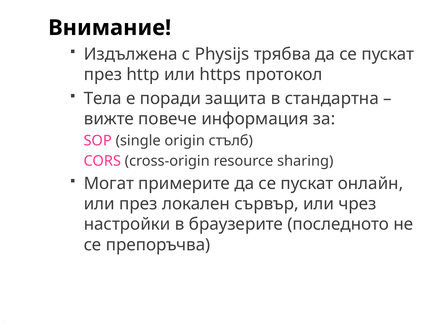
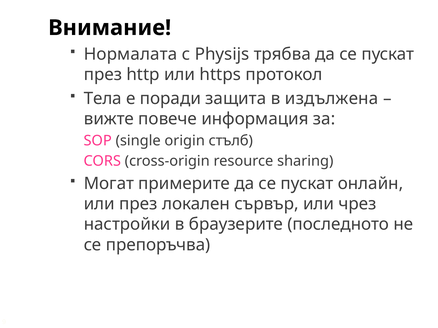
Издължена: Издължена -> Нормалата (131, 54)
стандартна: стандартна -> издължена (332, 99)
